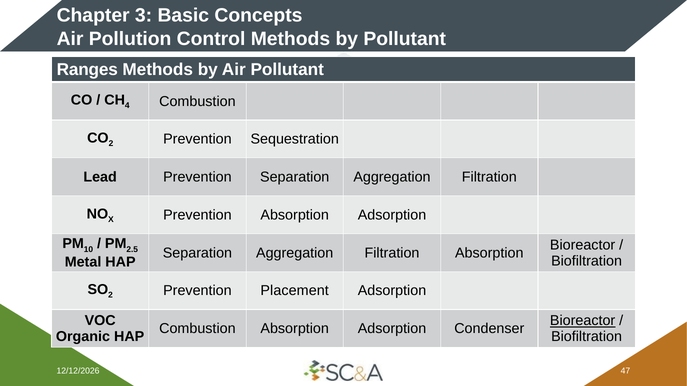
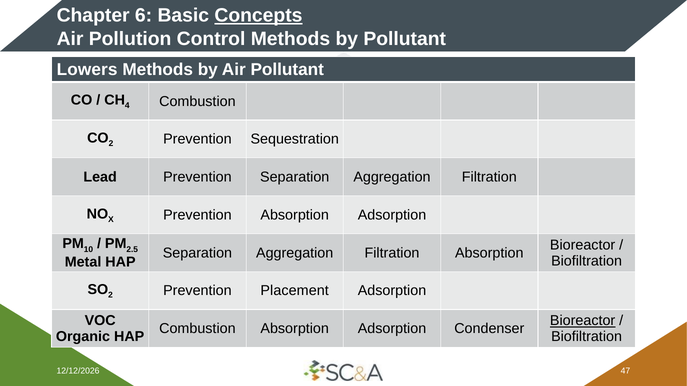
3: 3 -> 6 (144, 16)
Concepts underline: none -> present (258, 16)
Ranges: Ranges -> Lowers (87, 70)
